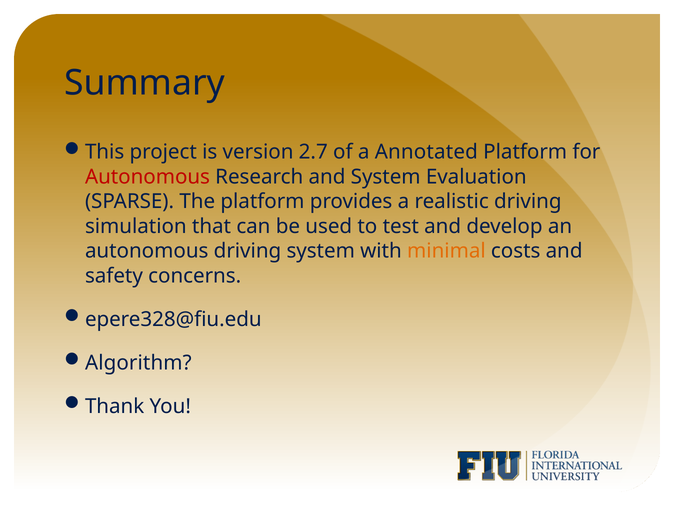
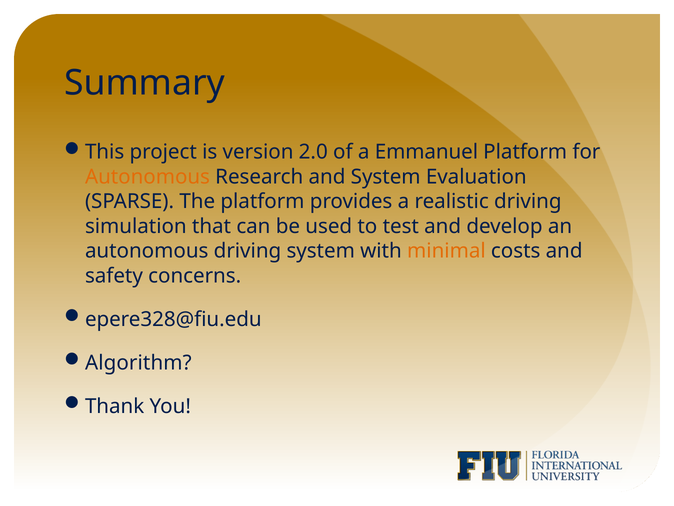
2.7: 2.7 -> 2.0 (313, 152)
Annotated: Annotated -> Emmanuel (426, 152)
Autonomous colour: red -> orange (148, 177)
